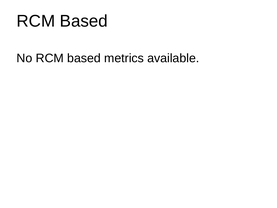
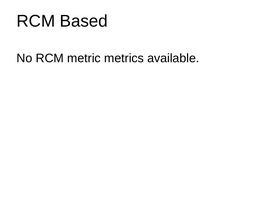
No RCM based: based -> metric (84, 58)
